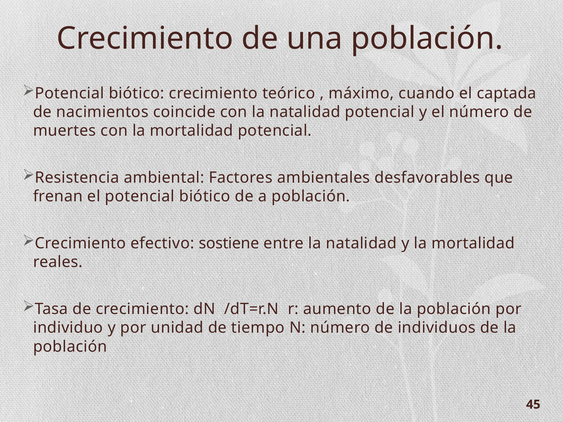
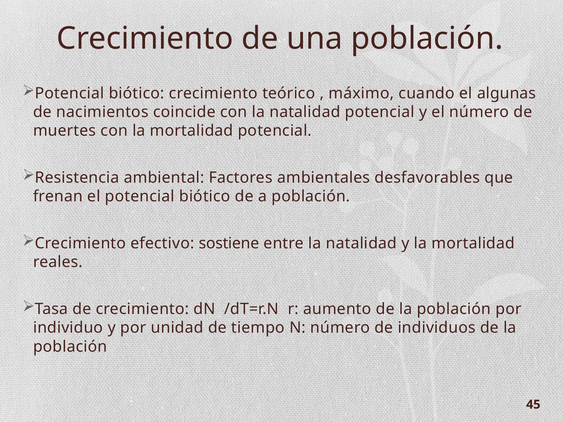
captada: captada -> algunas (507, 93)
